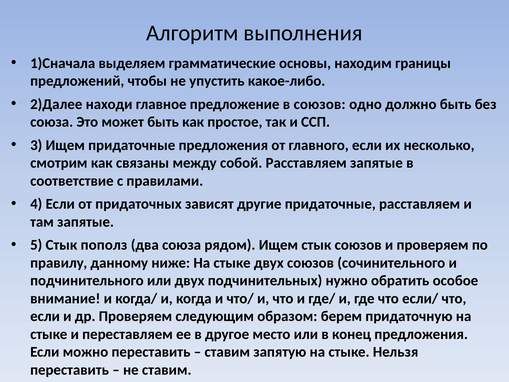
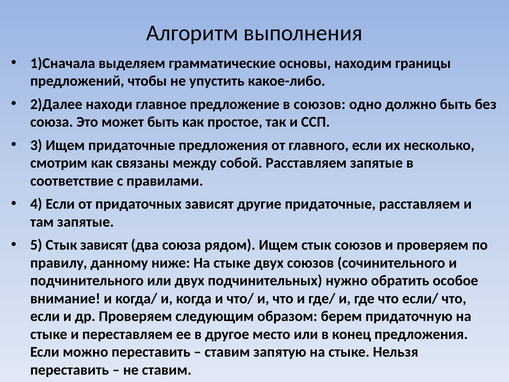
Стык пополз: пополз -> зависят (104, 245)
